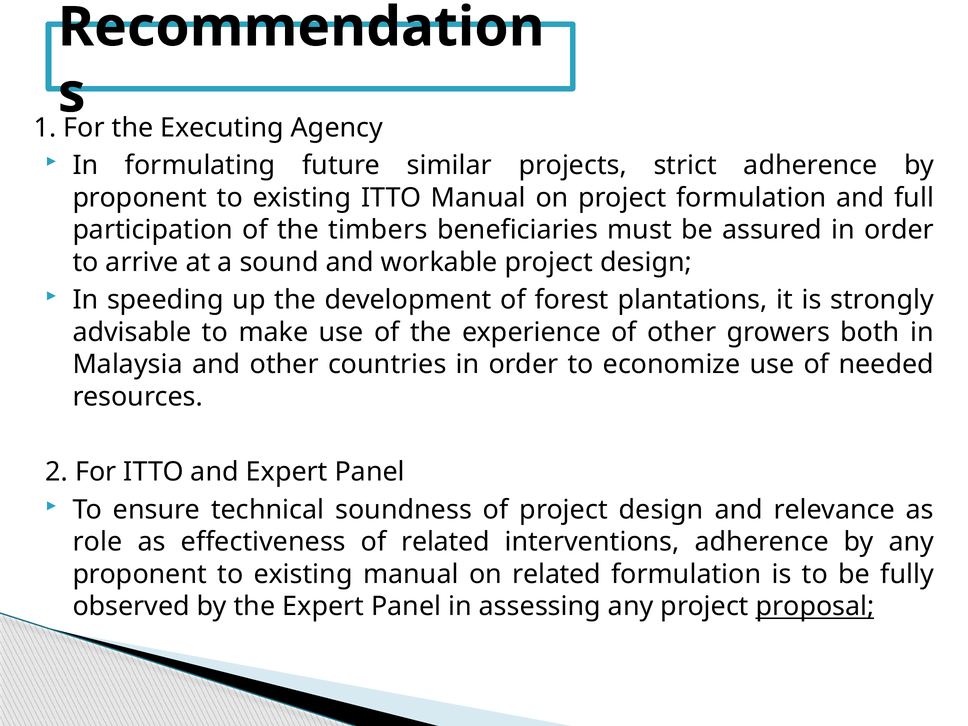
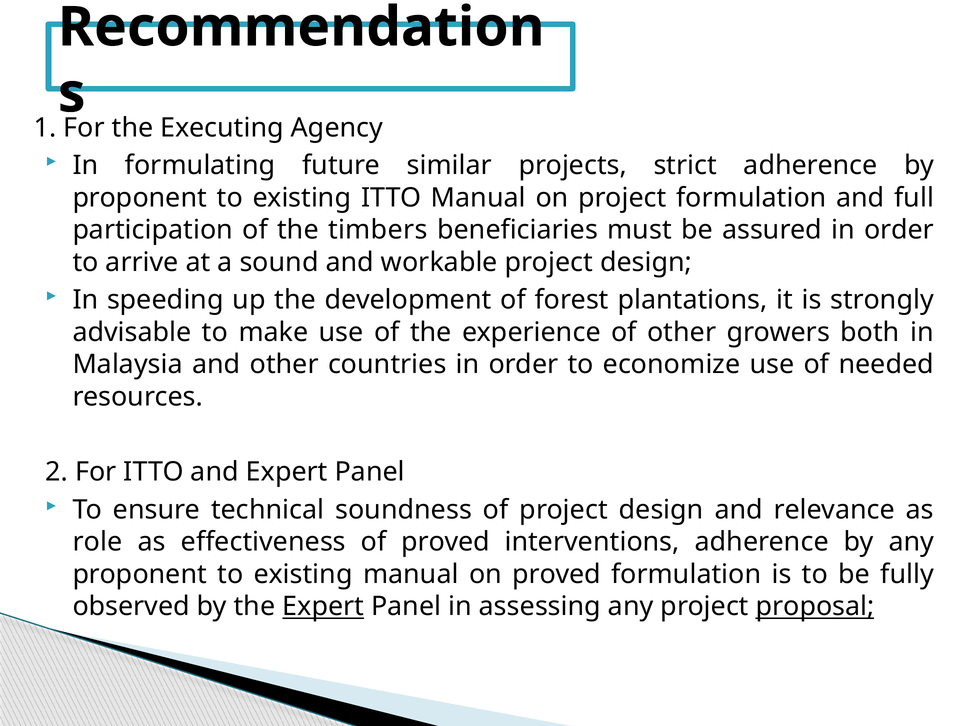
of related: related -> proved (446, 542)
on related: related -> proved (557, 574)
Expert underline: none -> present (323, 607)
